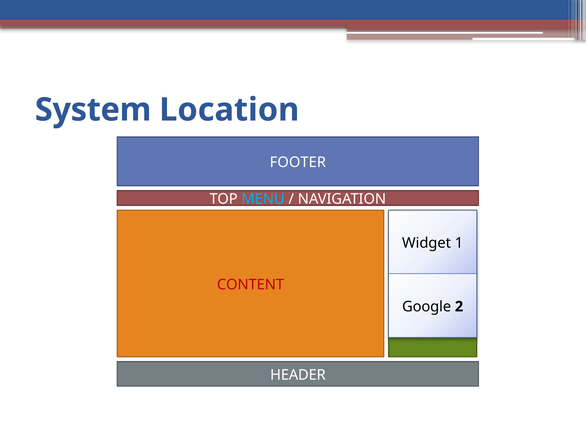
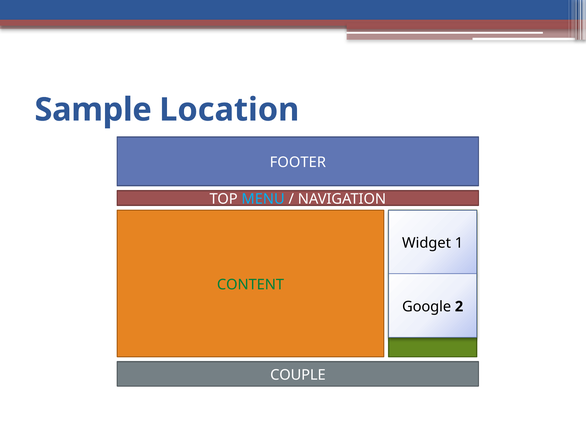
System: System -> Sample (93, 110)
CONTENT colour: red -> green (250, 284)
HEADER: HEADER -> COUPLE (298, 375)
